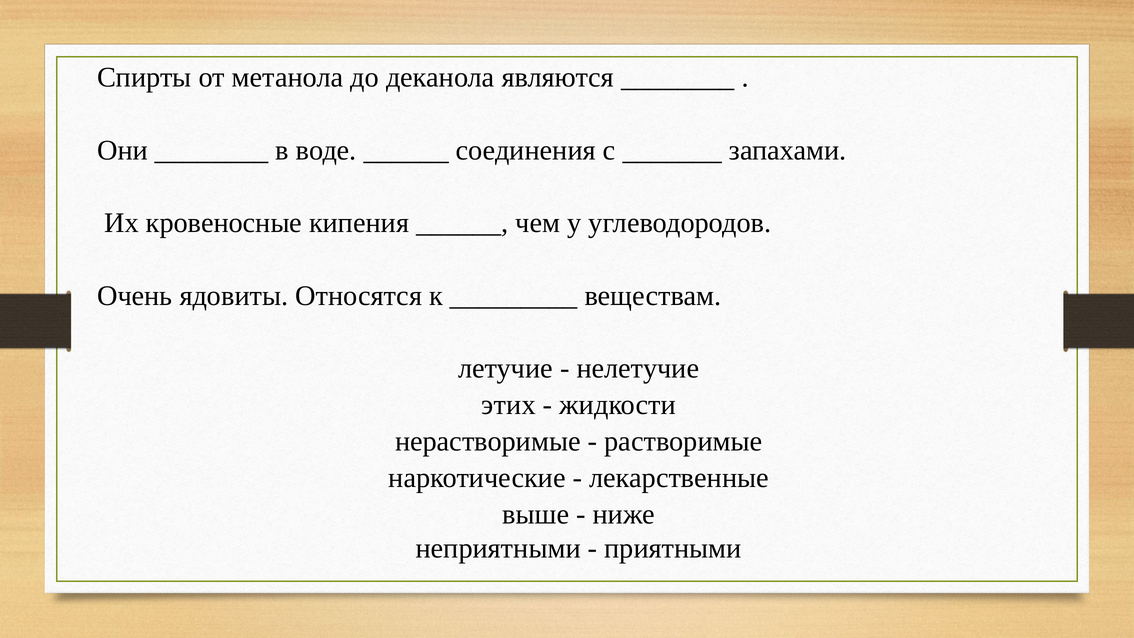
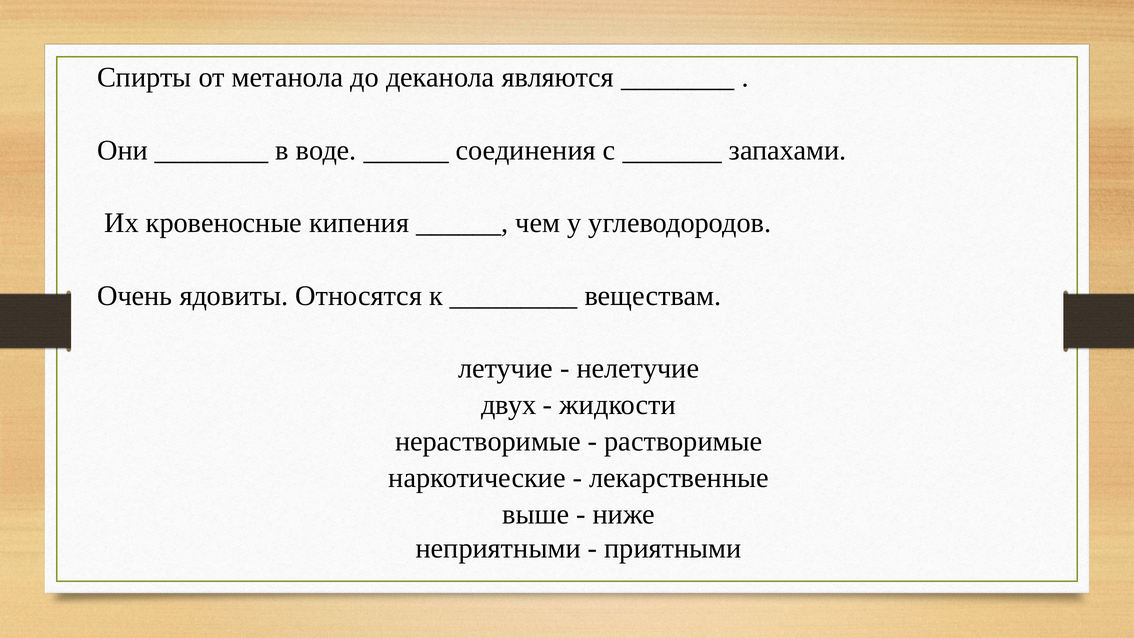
этих: этих -> двух (509, 405)
